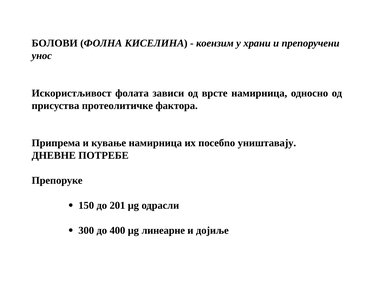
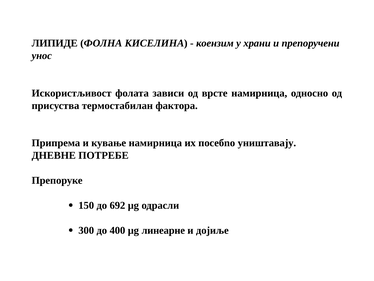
БОЛОВИ: БОЛОВИ -> ЛИПИДЕ (55, 43)
протеолитичке: протеолитичке -> термостабилан (117, 105)
201: 201 -> 692 (117, 205)
